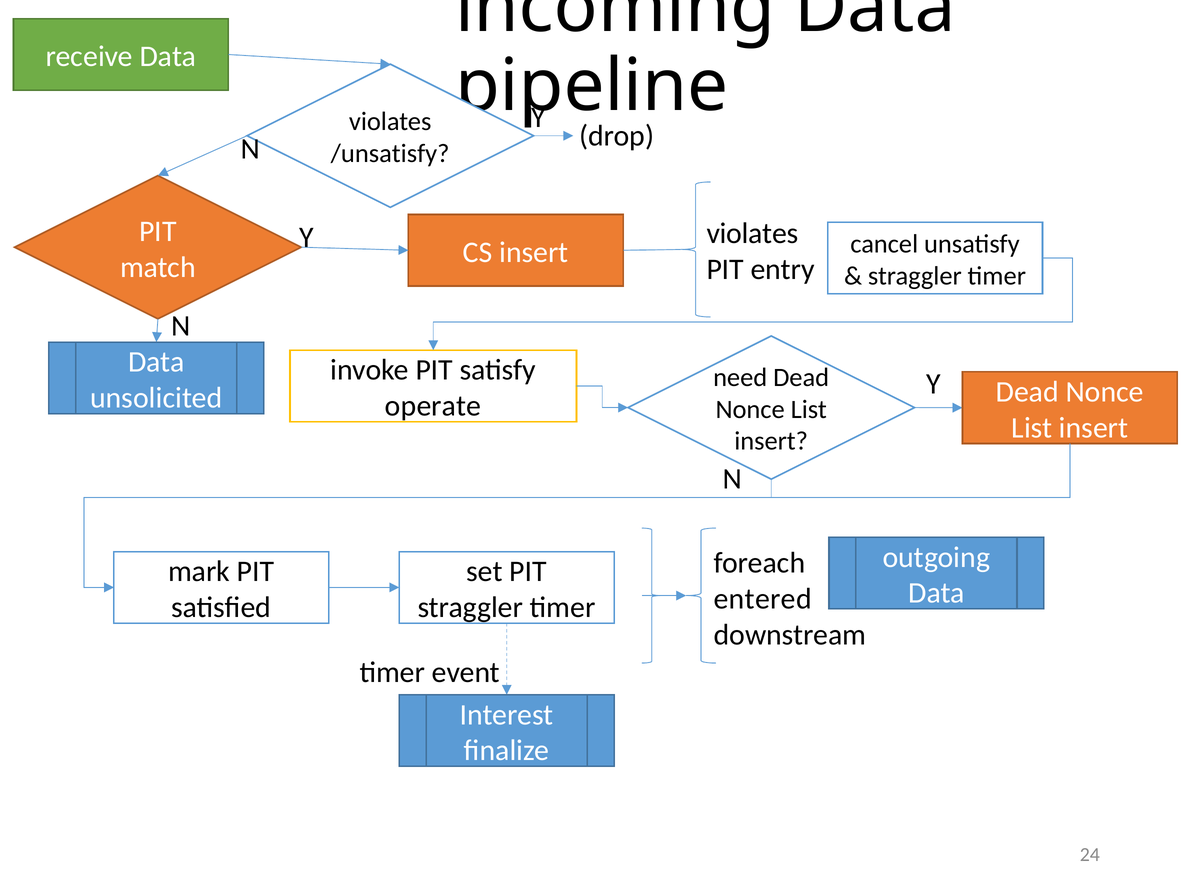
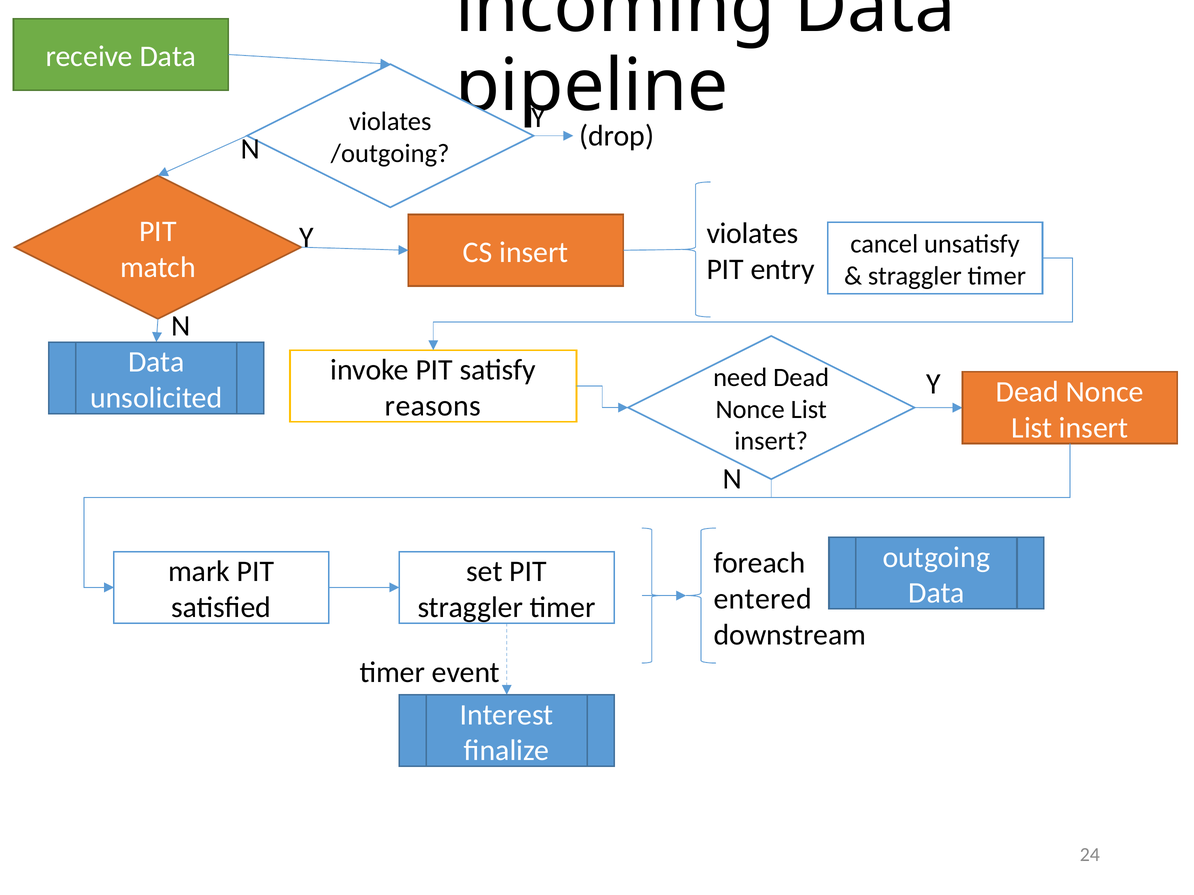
/unsatisfy: /unsatisfy -> /outgoing (390, 154)
operate: operate -> reasons (433, 406)
